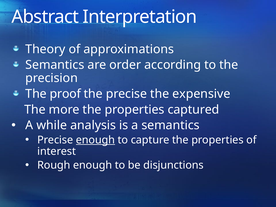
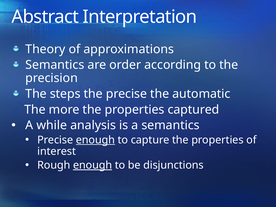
proof: proof -> steps (65, 94)
expensive: expensive -> automatic (201, 94)
enough underline: none -> present (93, 165)
